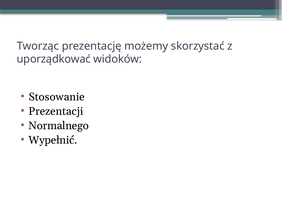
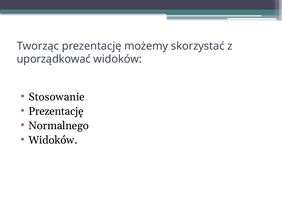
Prezentacji: Prezentacji -> Prezentację (56, 111)
Wypełnić: Wypełnić -> Widoków (53, 140)
